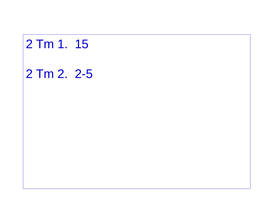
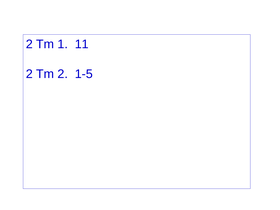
15: 15 -> 11 (82, 44)
2-5: 2-5 -> 1-5 (84, 74)
